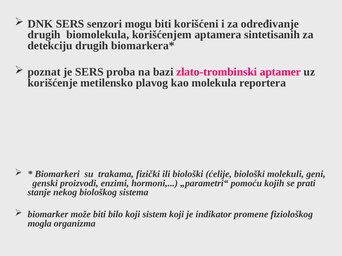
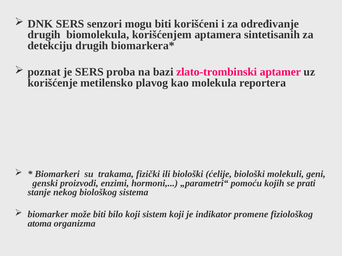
mogla: mogla -> atoma (40, 224)
